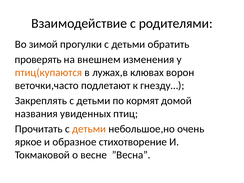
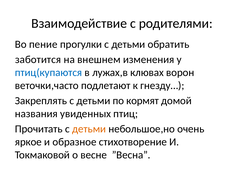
зимой: зимой -> пение (43, 44)
проверять: проверять -> заботится (38, 59)
птиц(купаются colour: orange -> blue (49, 72)
